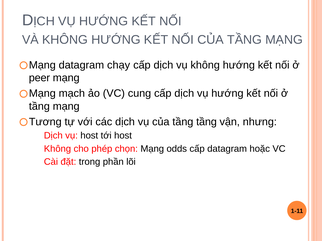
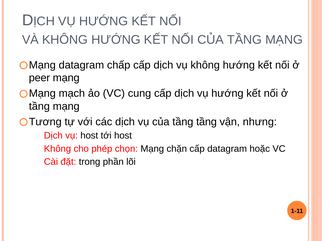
chạy: chạy -> chấp (119, 65)
odds: odds -> chặn (177, 149)
